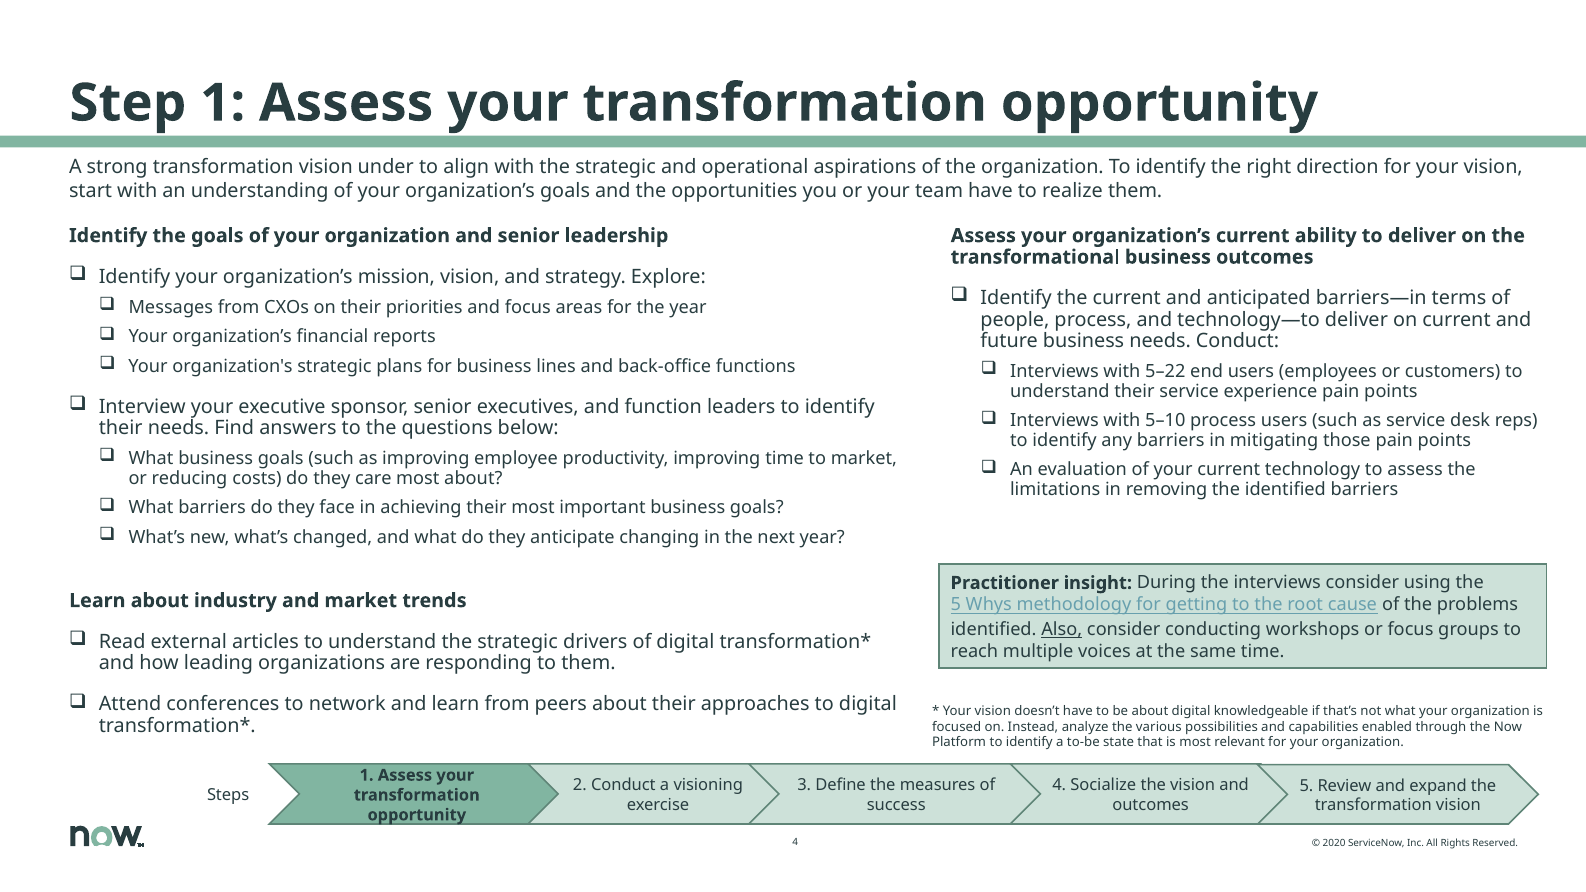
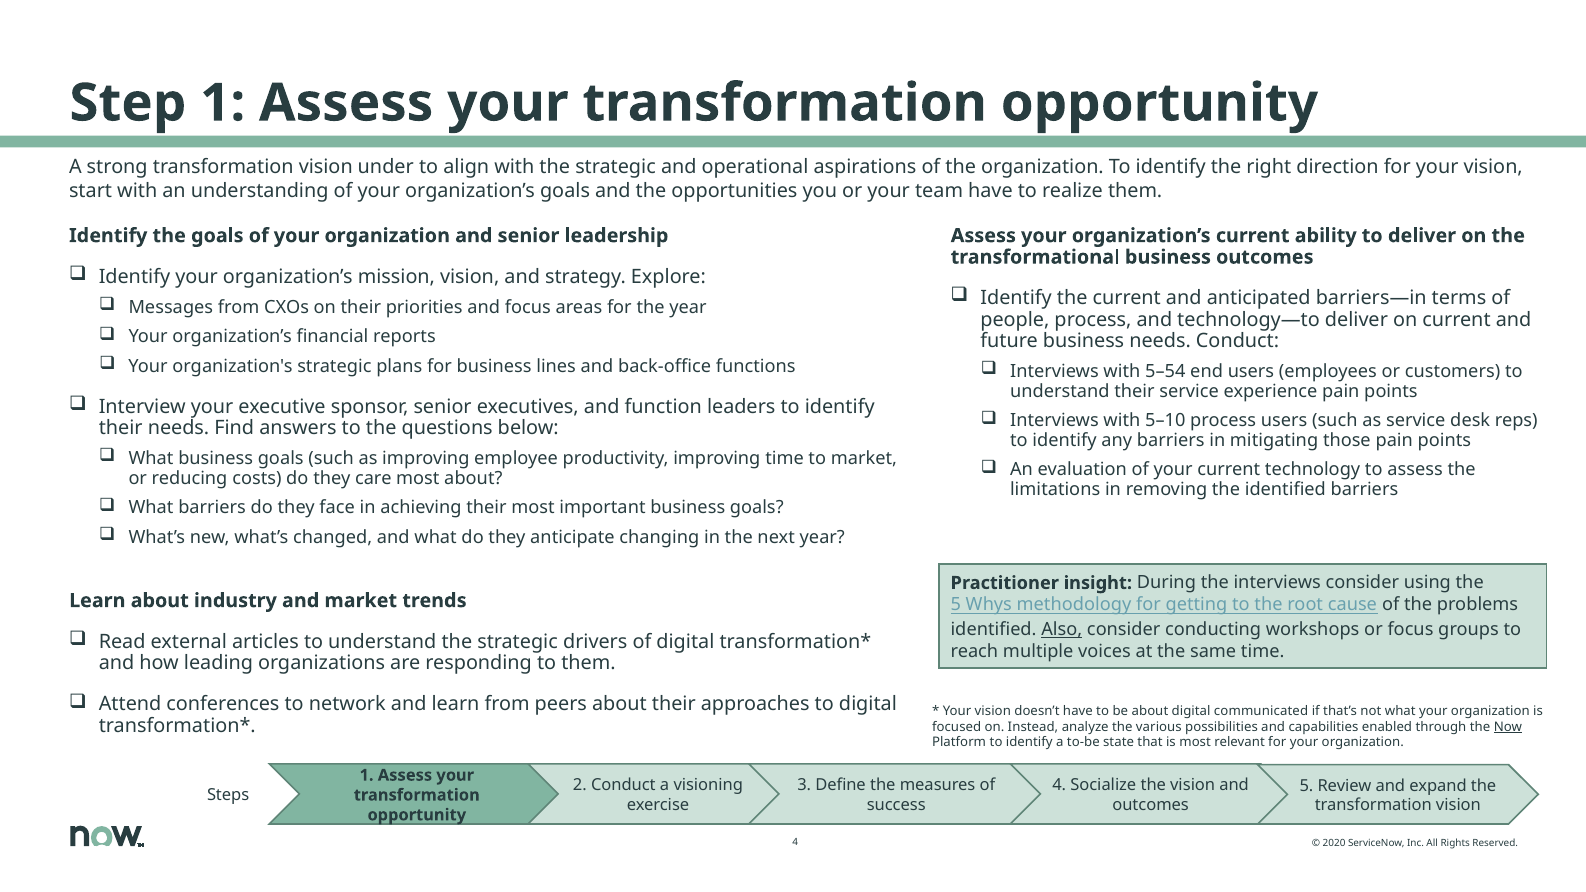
5–22: 5–22 -> 5–54 (1165, 372)
knowledgeable: knowledgeable -> communicated (1261, 711)
Now underline: none -> present (1508, 727)
